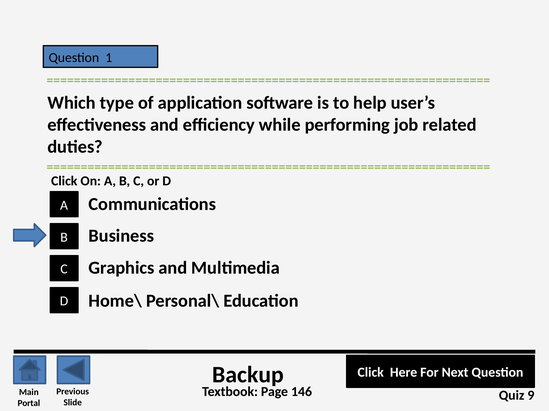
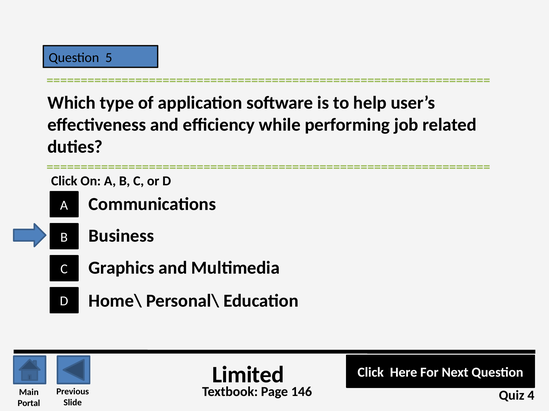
1: 1 -> 5 (109, 58)
Backup: Backup -> Limited (248, 375)
9: 9 -> 4 (531, 396)
